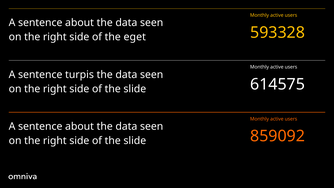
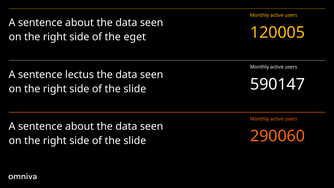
593328: 593328 -> 120005 (278, 32)
turpis: turpis -> lectus (80, 75)
614575: 614575 -> 590147 (278, 84)
859092: 859092 -> 290060 (278, 136)
